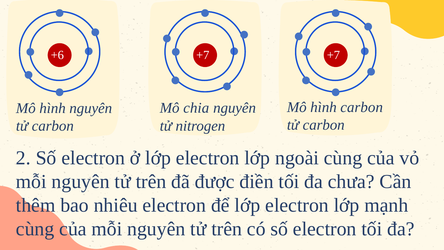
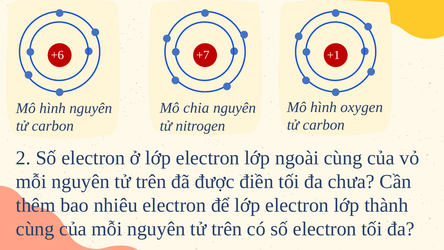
+7 +7: +7 -> +1 (333, 55)
hình carbon: carbon -> oxygen (362, 107)
mạnh: mạnh -> thành (386, 205)
